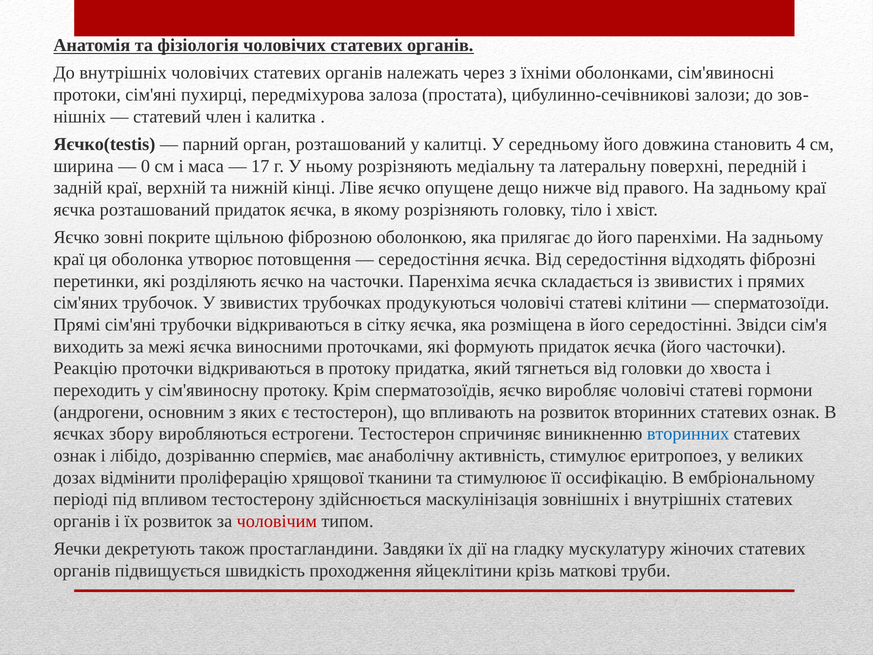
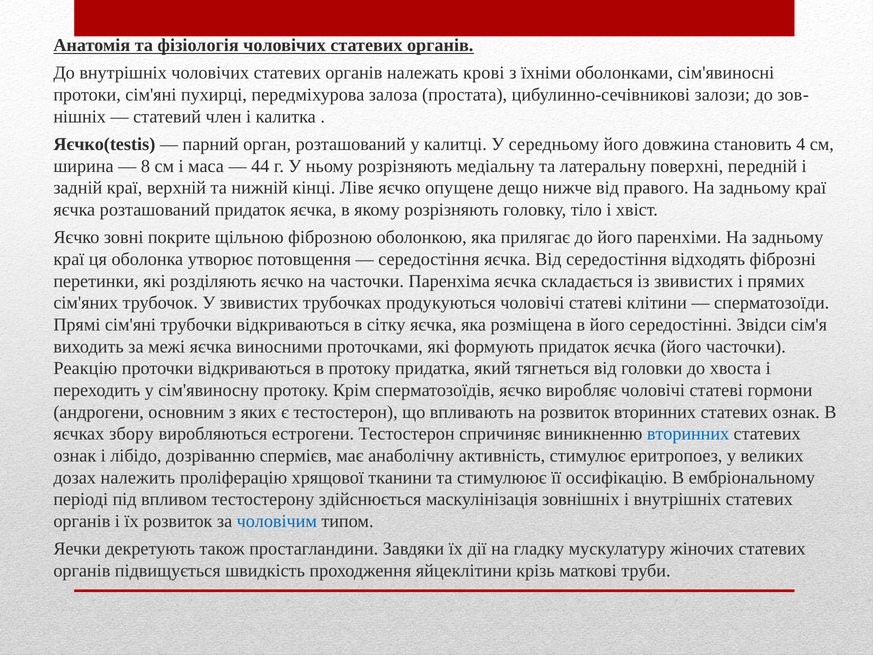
через: через -> крові (484, 73)
0: 0 -> 8 (145, 166)
17: 17 -> 44 (260, 166)
відмінити: відмінити -> належить (138, 477)
чоловічим colour: red -> blue (277, 521)
